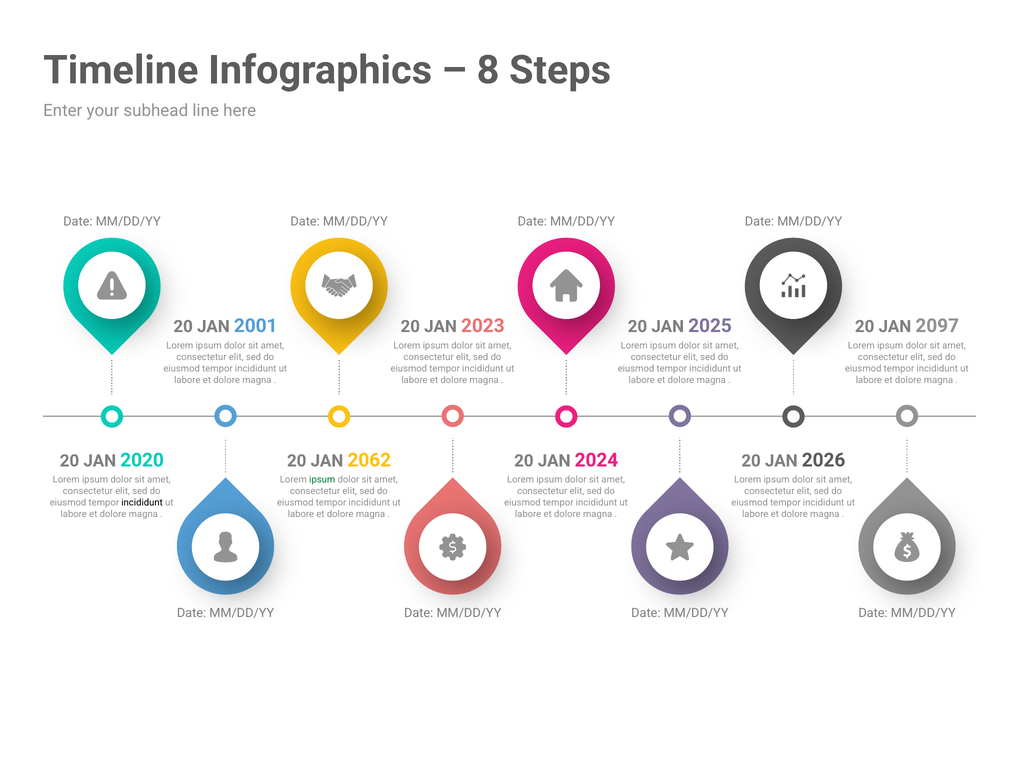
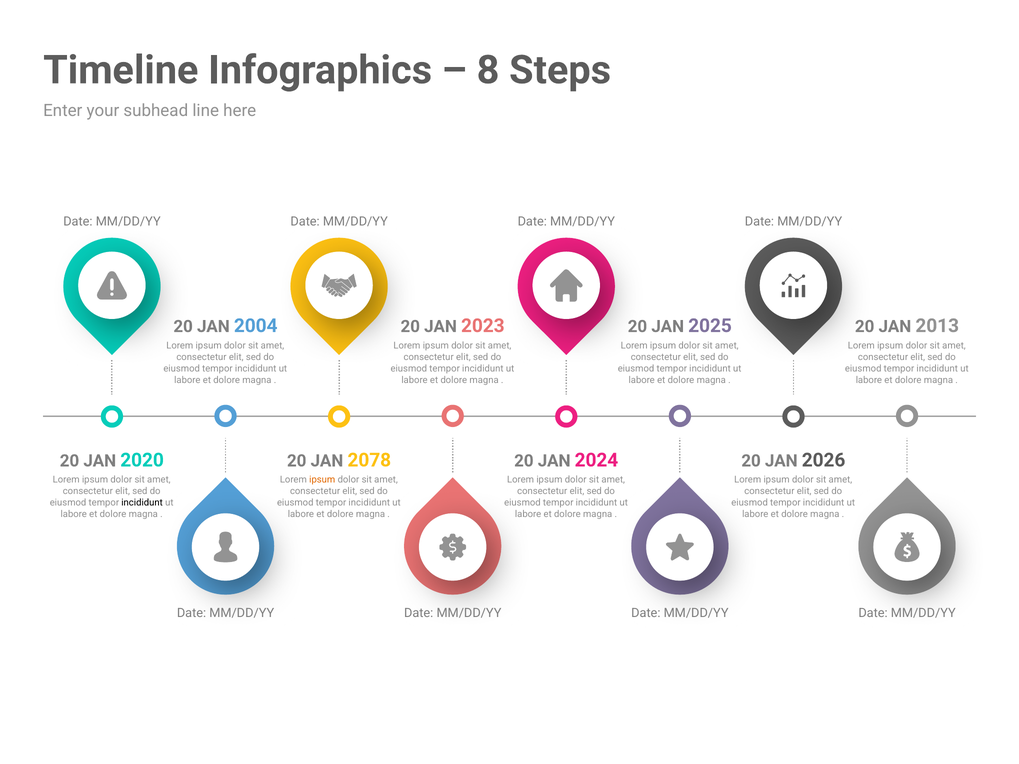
2001: 2001 -> 2004 (256, 326)
2097: 2097 -> 2013 (937, 326)
2062: 2062 -> 2078 (369, 460)
ipsum colour: green -> orange (322, 480)
